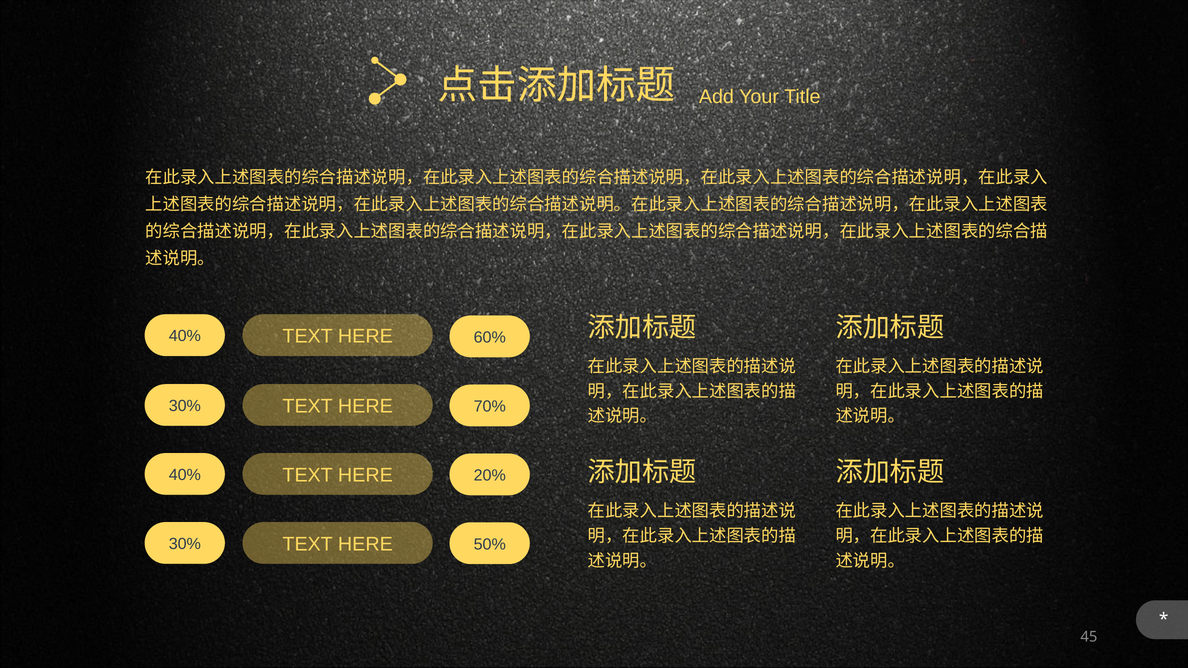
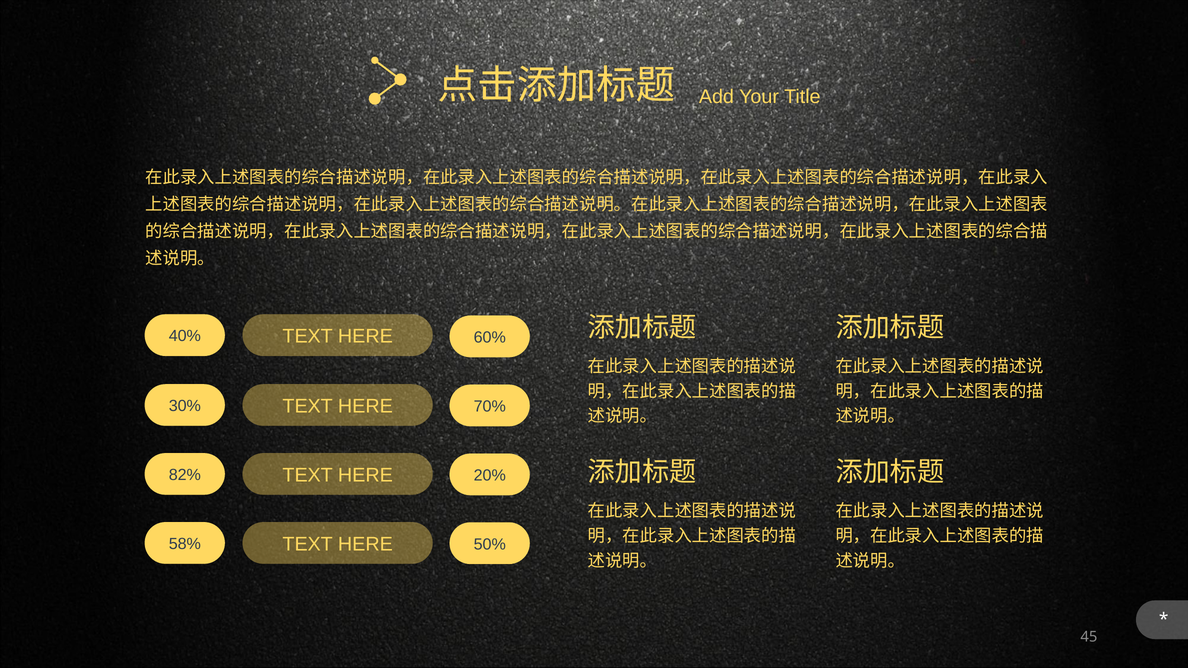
40%: 40% -> 82% (185, 475)
30%: 30% -> 58% (185, 544)
